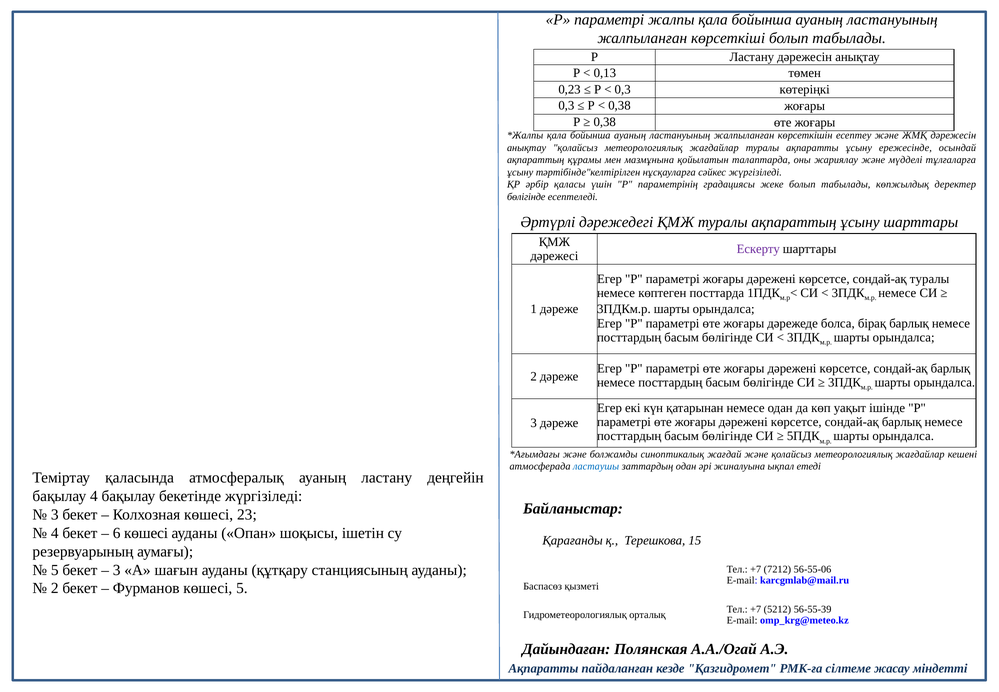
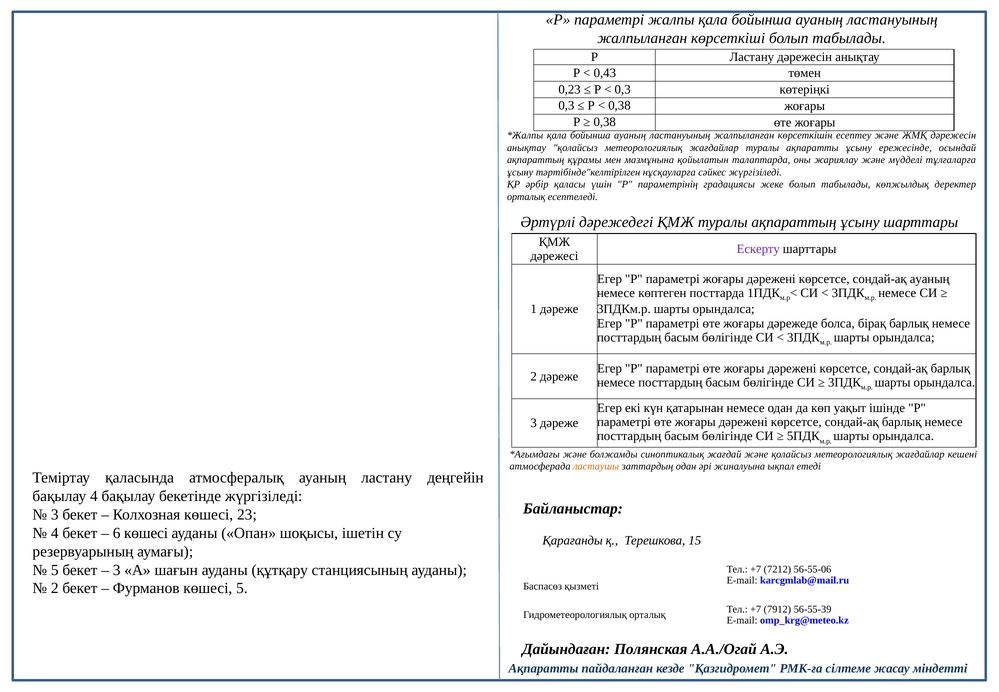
0,13: 0,13 -> 0,43 (605, 73)
бөлігінде: бөлігінде -> орталық (526, 197)
сондай-ақ туралы: туралы -> ауаның (930, 279)
ластаушы colour: blue -> orange (596, 466)
5212: 5212 -> 7912 (777, 609)
